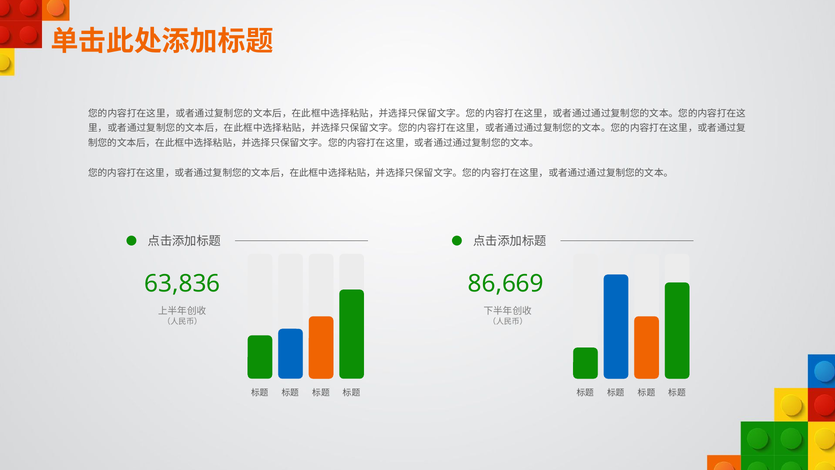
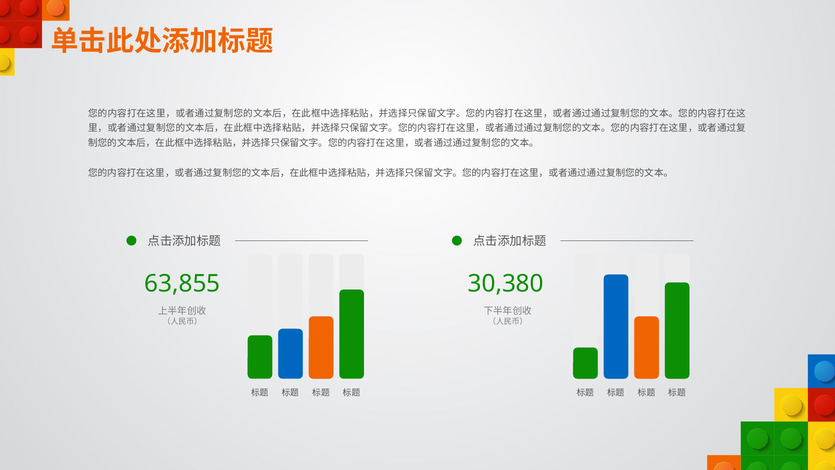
63,836: 63,836 -> 63,855 (182, 284)
86,669: 86,669 -> 30,380 (506, 284)
